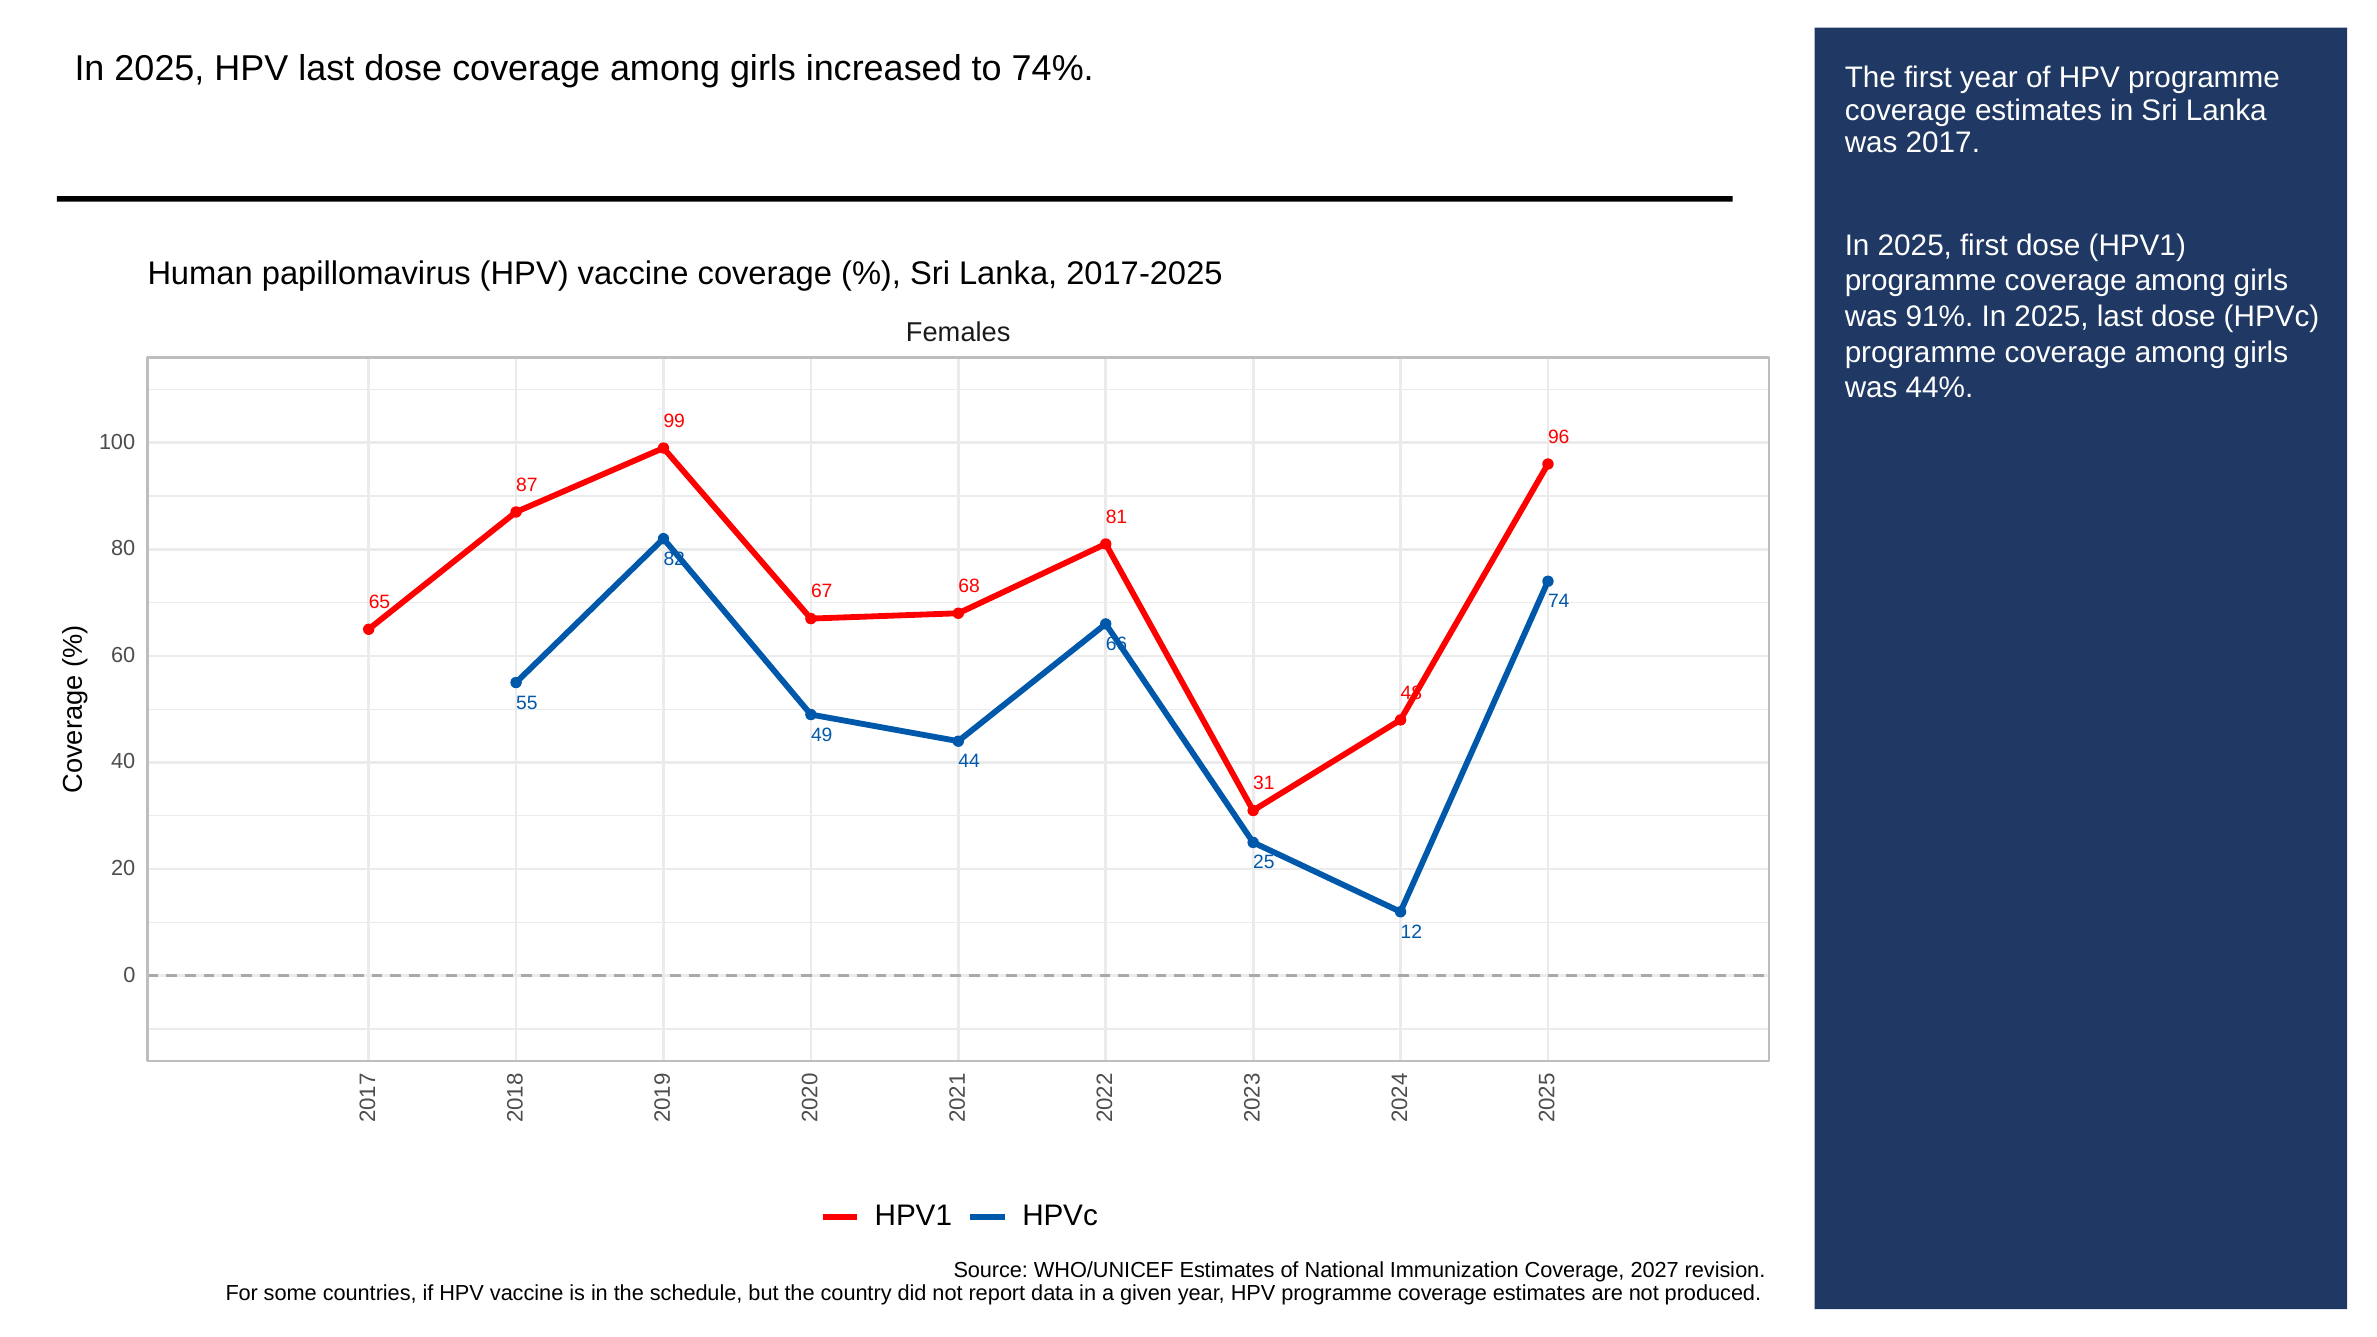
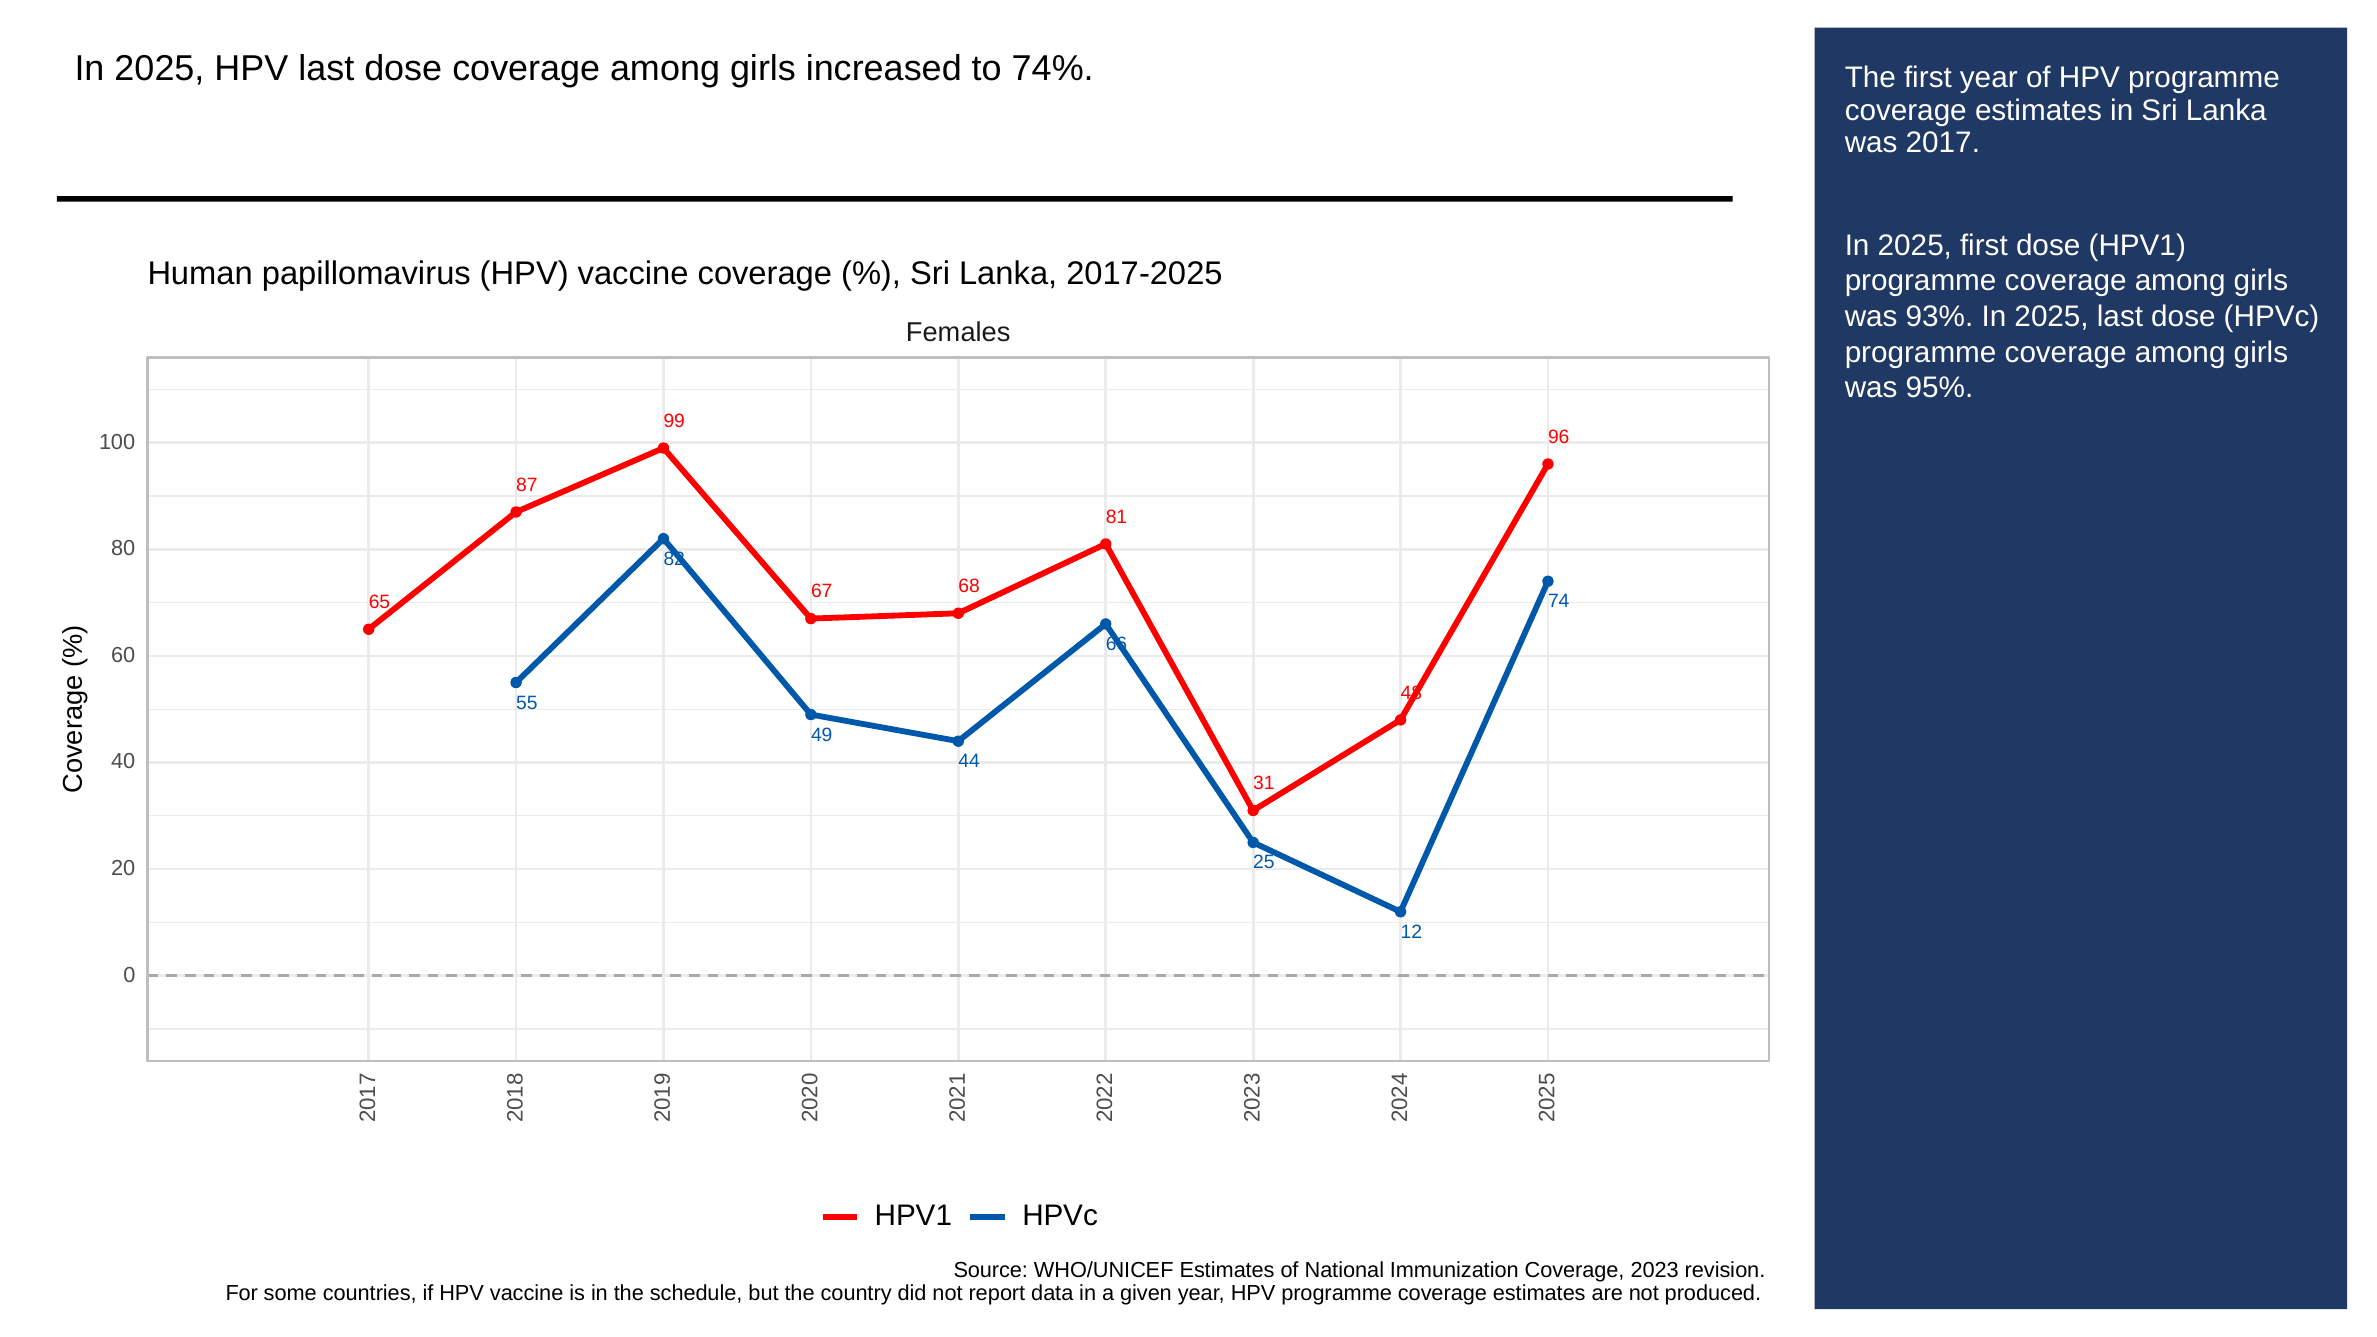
91%: 91% -> 93% (1939, 317)
44%: 44% -> 95% (1939, 388)
2027: 2027 -> 2023 (1655, 1270)
